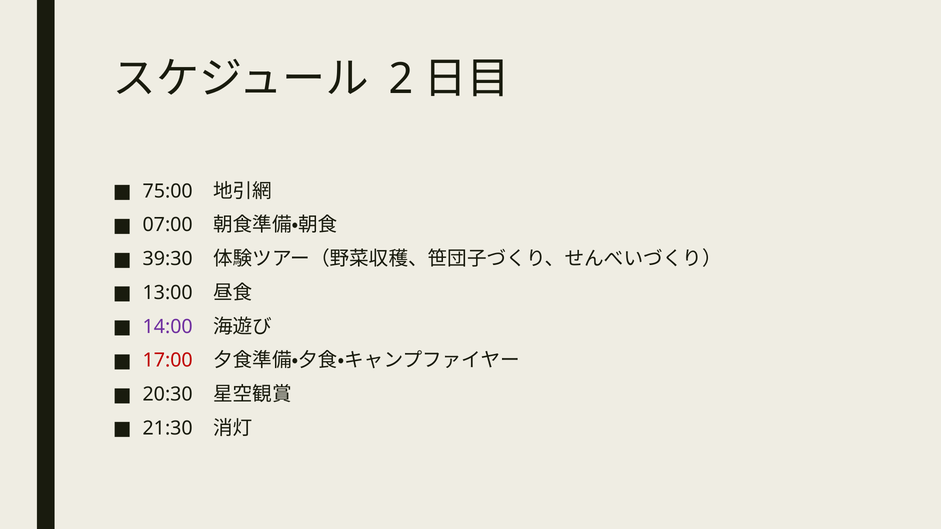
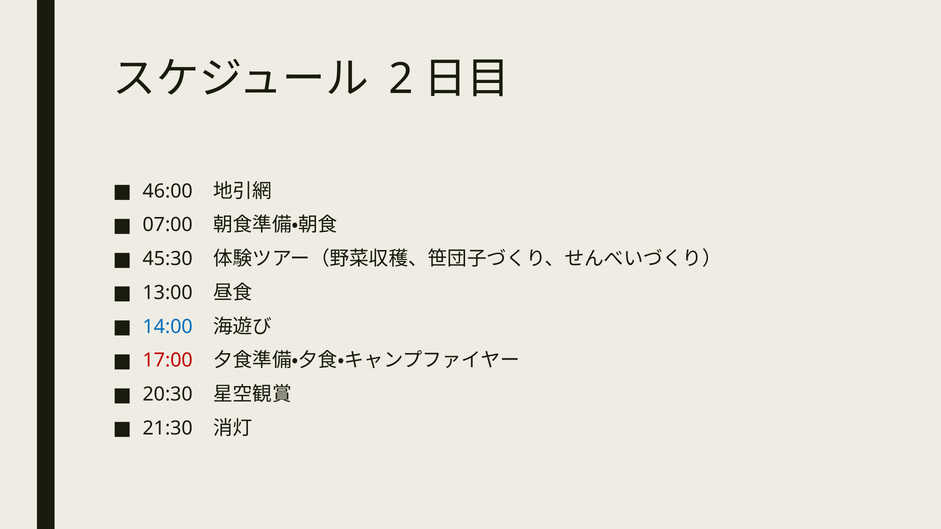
75:00: 75:00 -> 46:00 (168, 191)
39:30: 39:30 -> 45:30 (168, 259)
14:00 colour: purple -> blue (168, 327)
